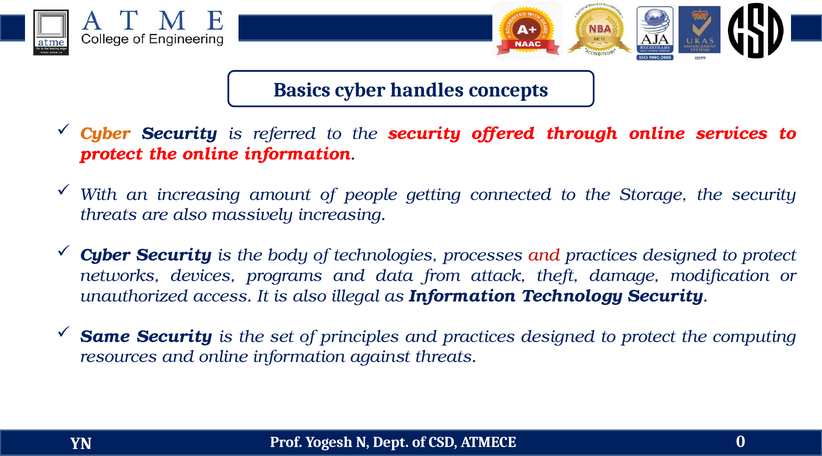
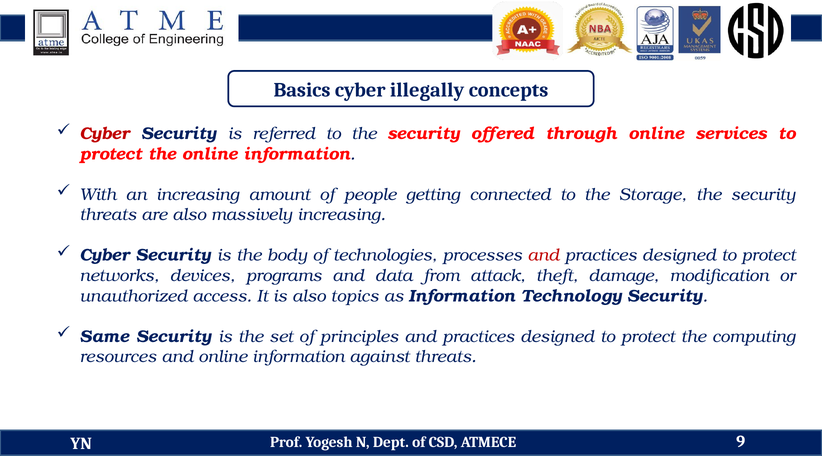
handles: handles -> illegally (427, 90)
Cyber colour: orange -> red (105, 134)
illegal: illegal -> topics (355, 296)
0: 0 -> 9 (741, 442)
